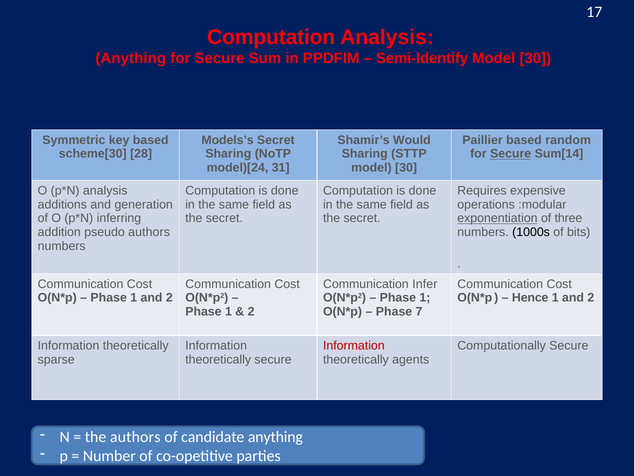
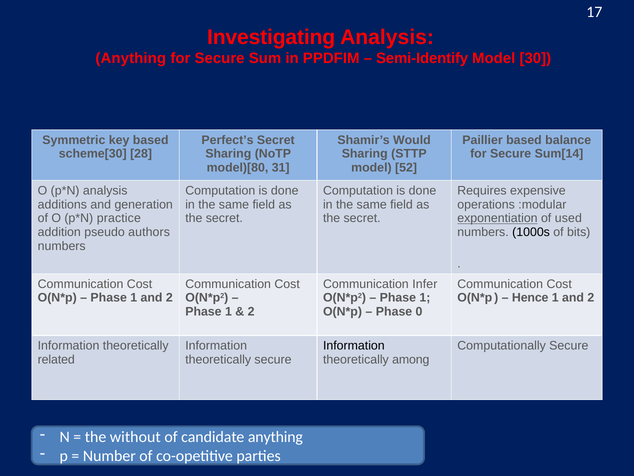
Computation: Computation -> Investigating (271, 37)
Models’s: Models’s -> Perfect’s (228, 140)
random: random -> balance (568, 140)
Secure underline: present -> none (511, 154)
model)[24: model)[24 -> model)[80 (237, 168)
30: 30 -> 52 (406, 168)
inferring: inferring -> practice (119, 218)
three: three -> used (568, 218)
7: 7 -> 0 (419, 311)
Information colour: red -> black (354, 346)
sparse: sparse -> related (56, 359)
agents: agents -> among (411, 359)
the authors: authors -> without (135, 436)
